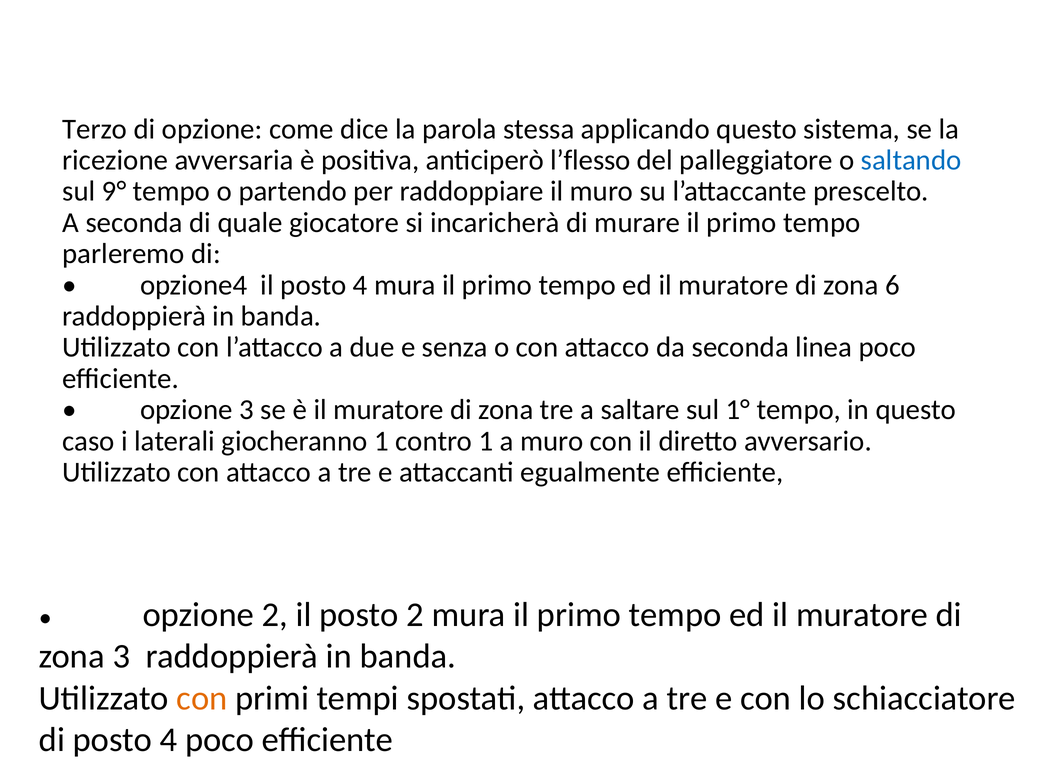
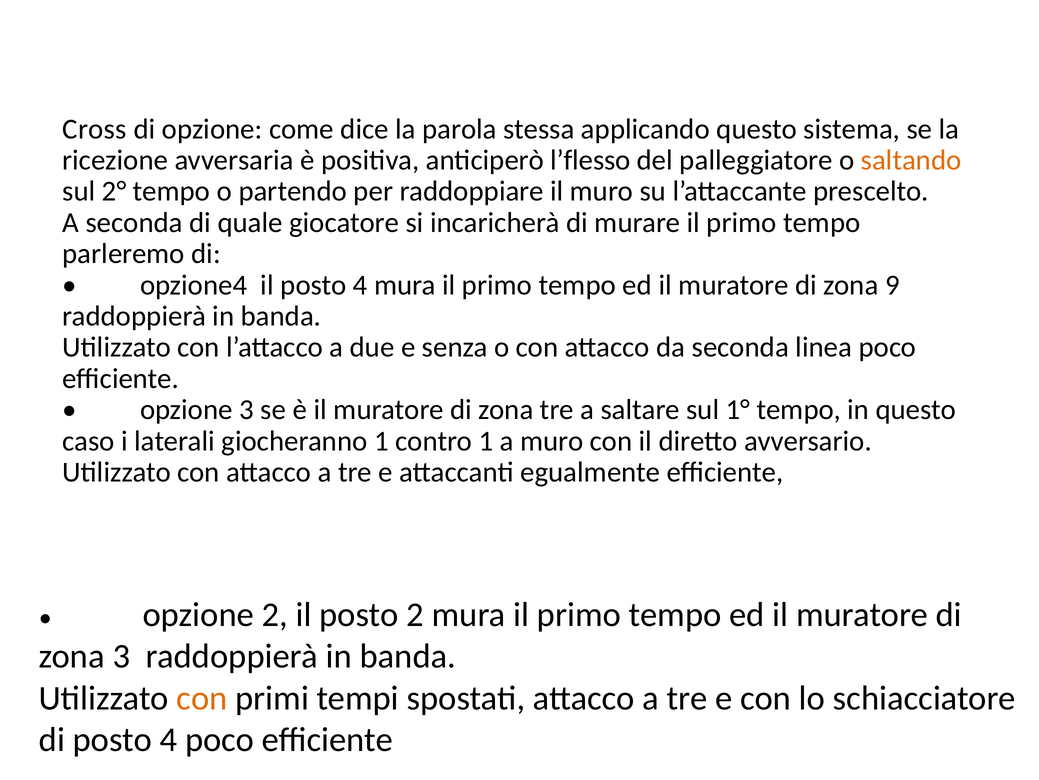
Terzo: Terzo -> Cross (95, 129)
saltando colour: blue -> orange (911, 160)
9°: 9° -> 2° (114, 191)
6: 6 -> 9 (892, 285)
